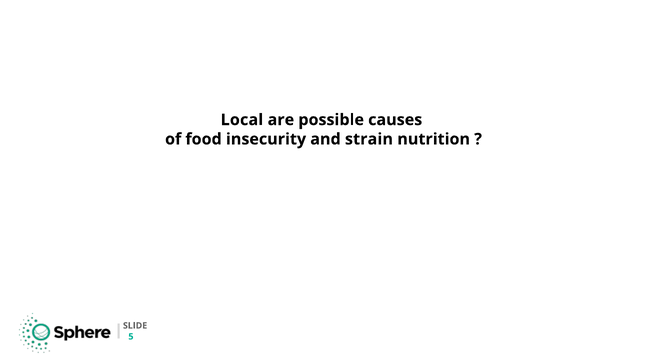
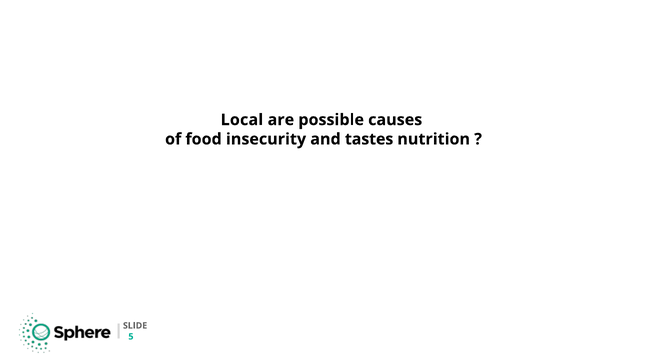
strain: strain -> tastes (369, 139)
